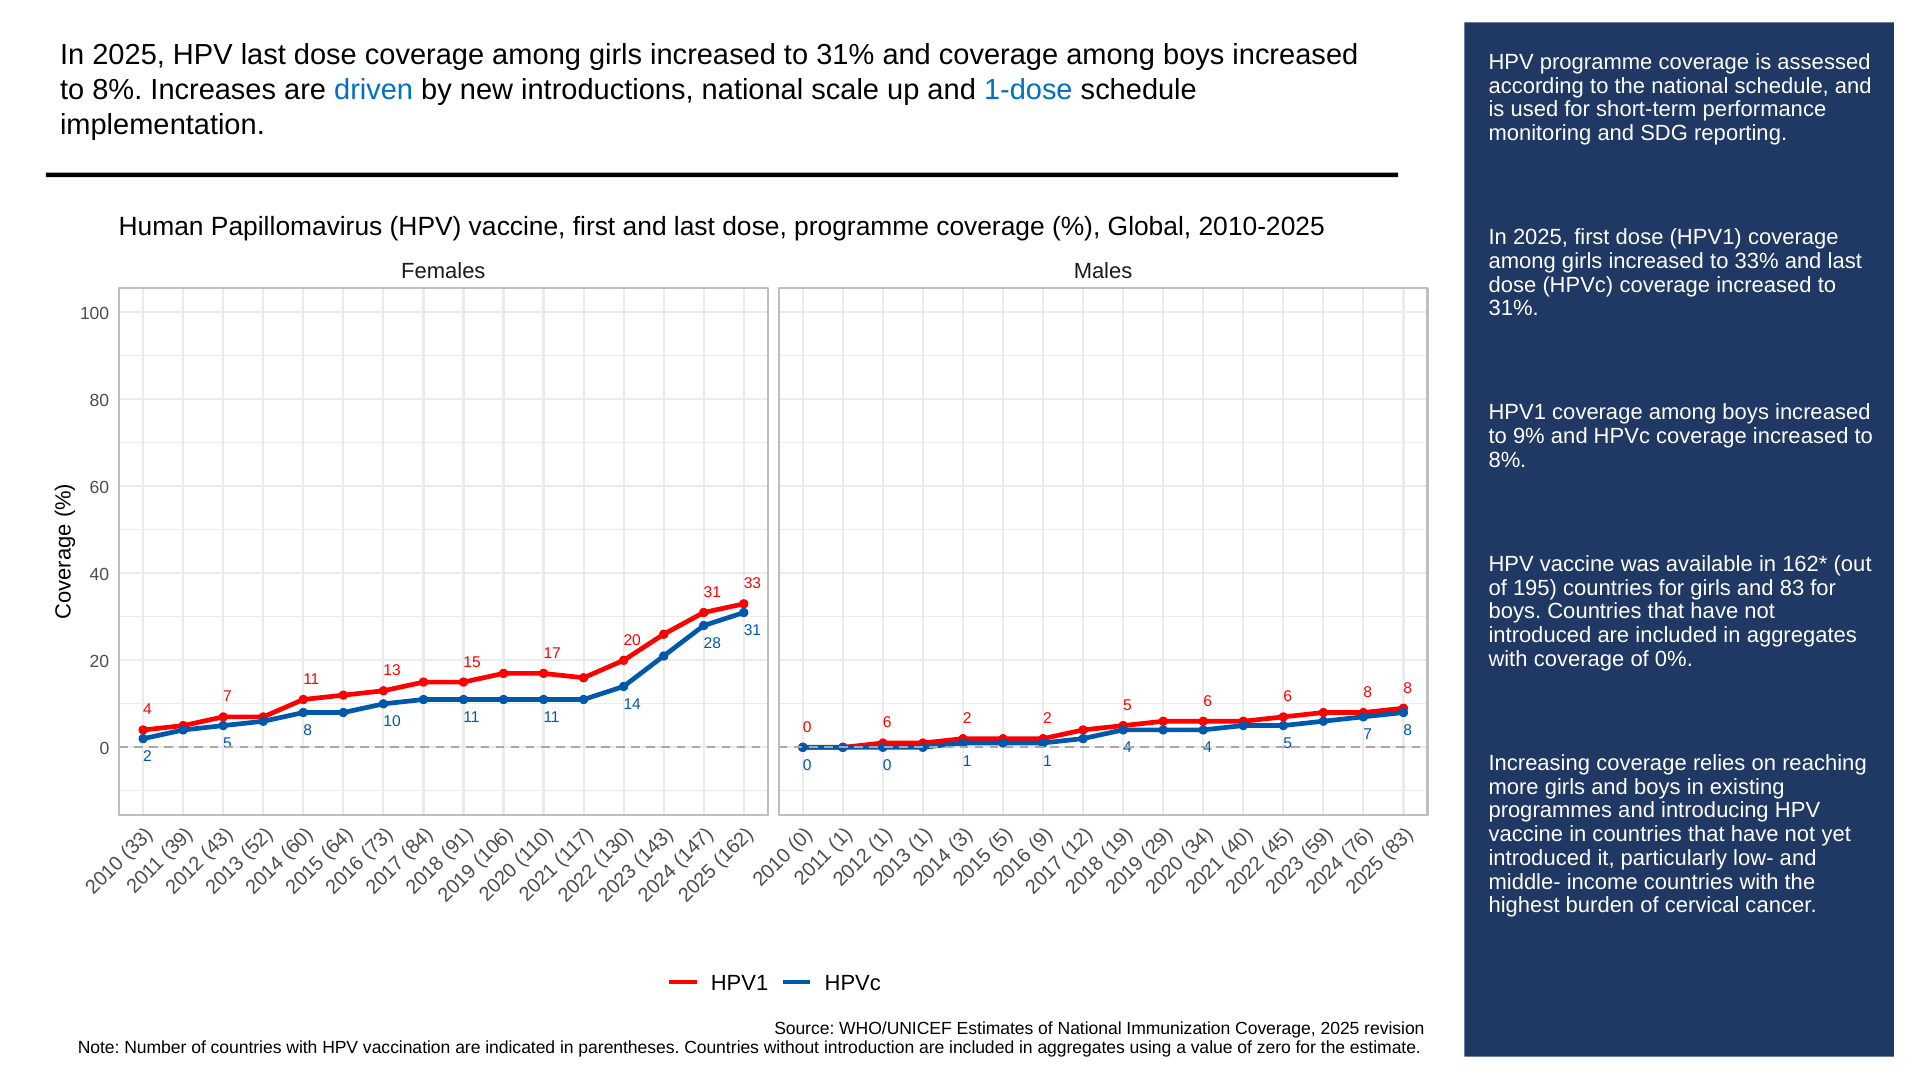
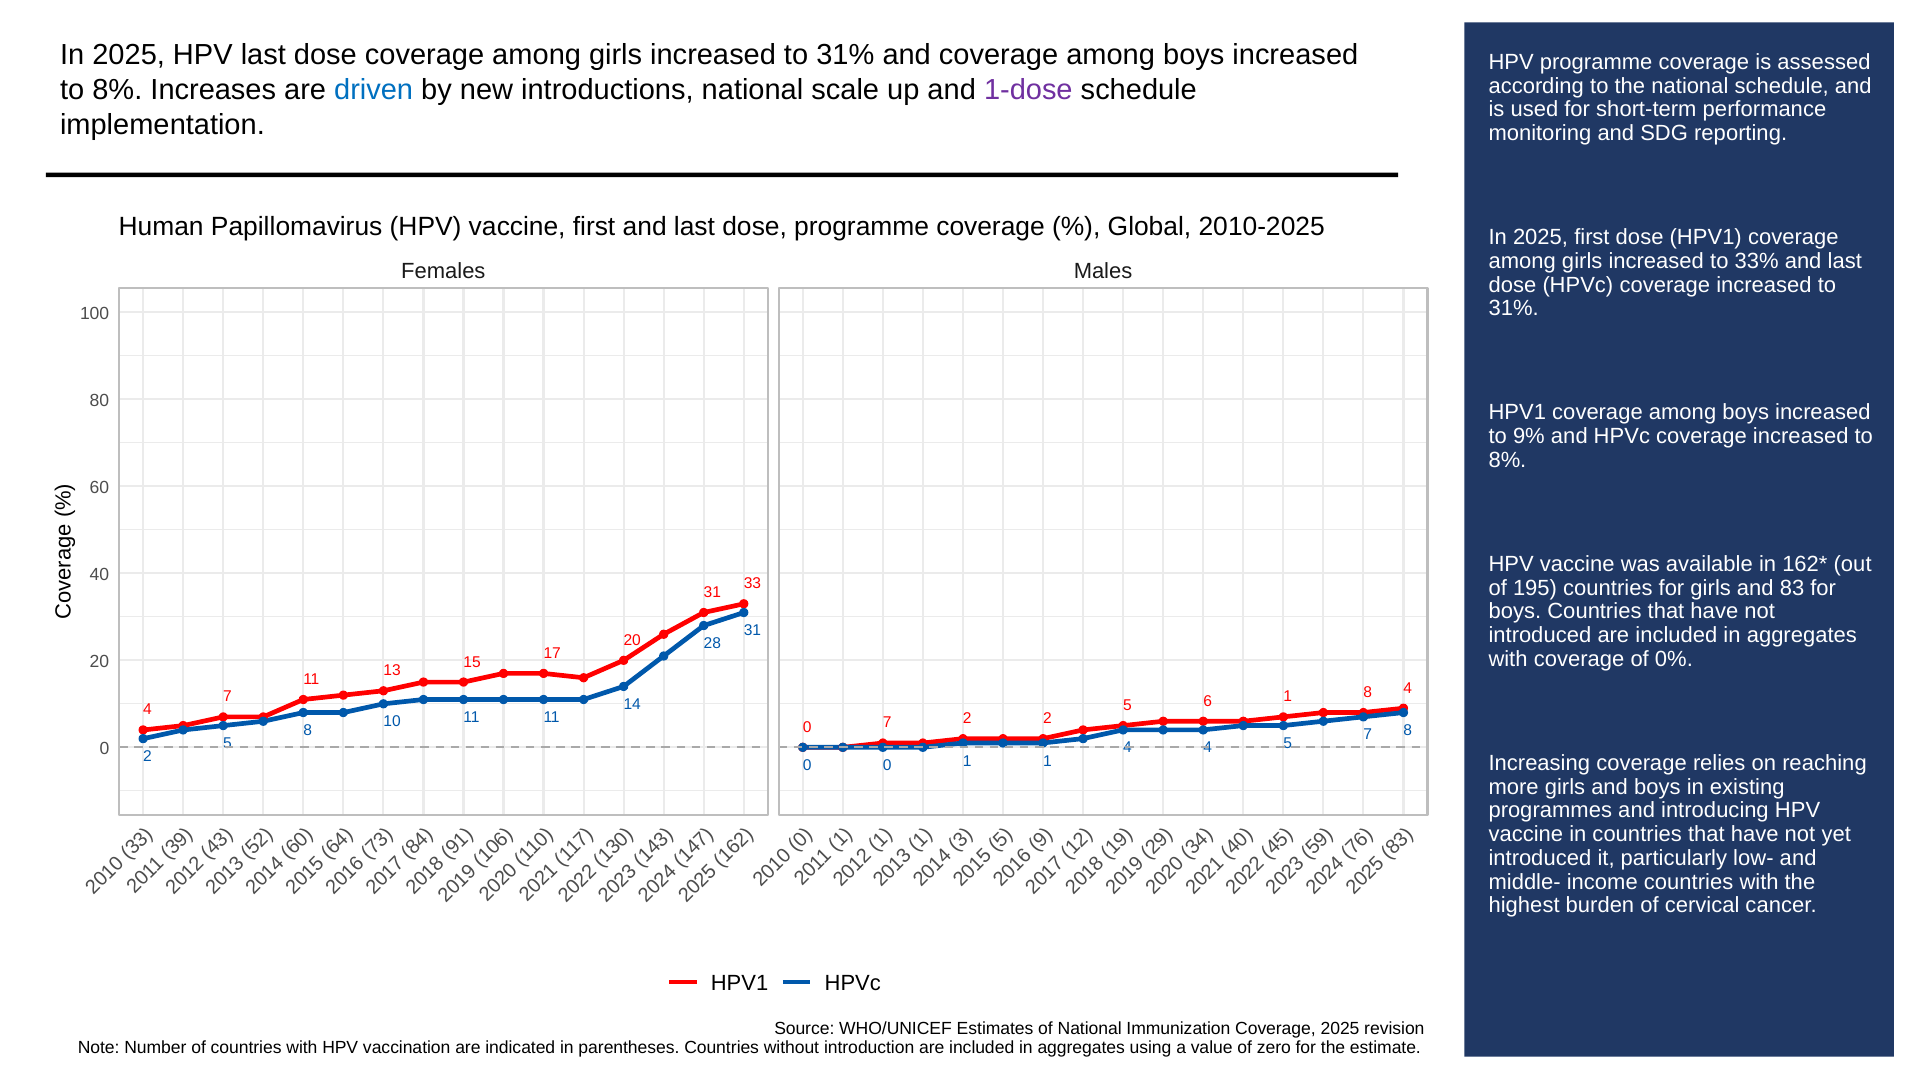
1-dose colour: blue -> purple (1028, 90)
6 6: 6 -> 1 (1288, 697)
8: 8 -> 4 (1408, 688)
6: 6 -> 7 (887, 723)
